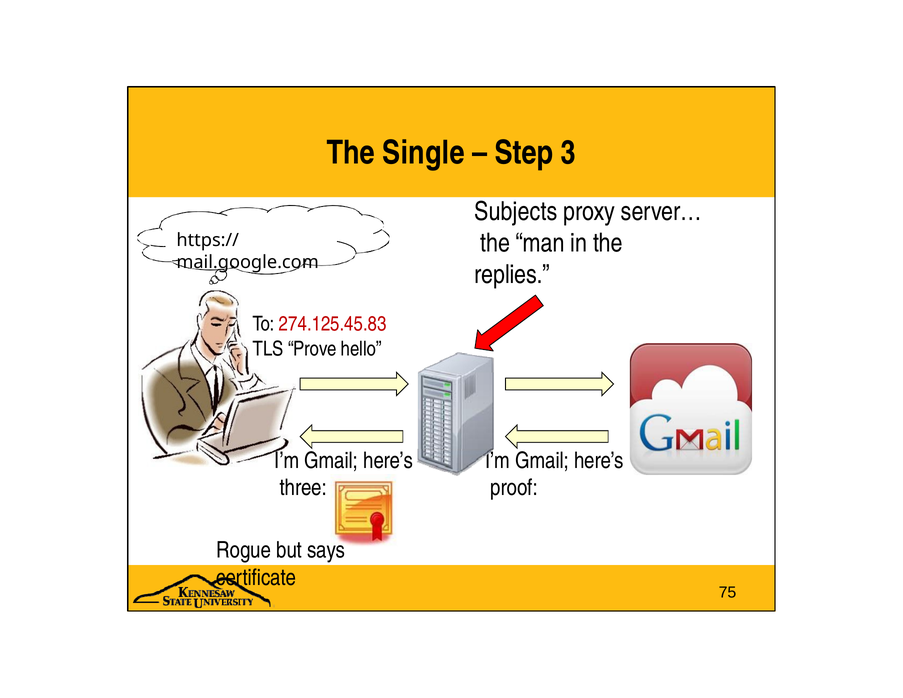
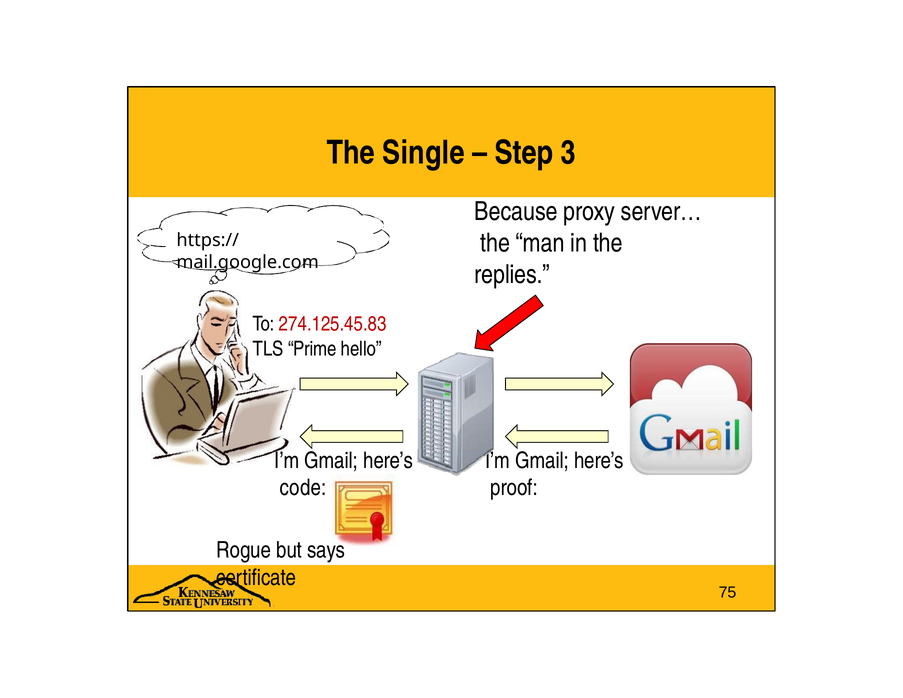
Subjects: Subjects -> Because (516, 212)
Prove: Prove -> Prime (312, 349)
three: three -> code (303, 488)
